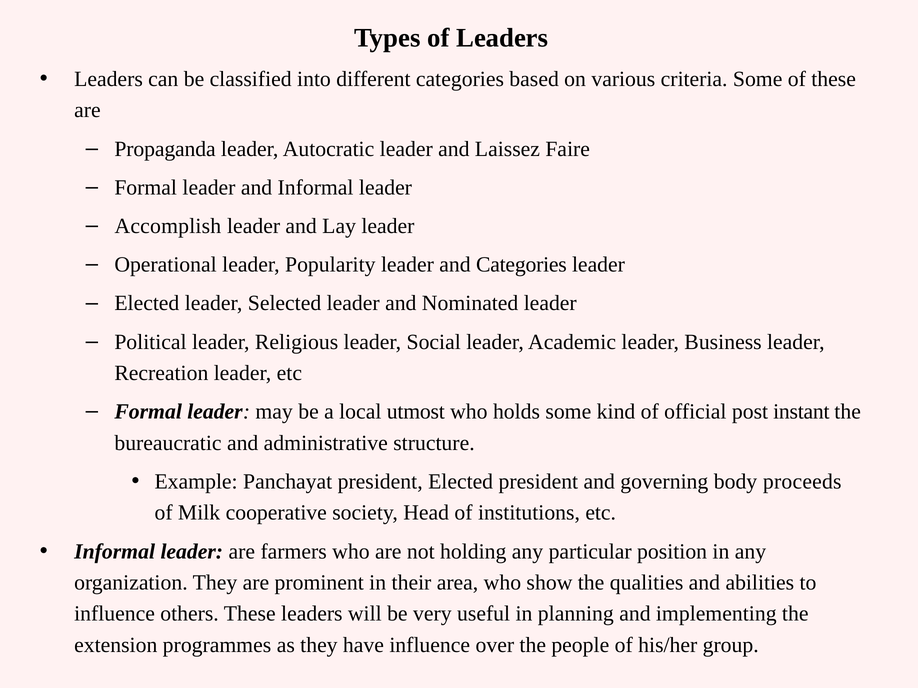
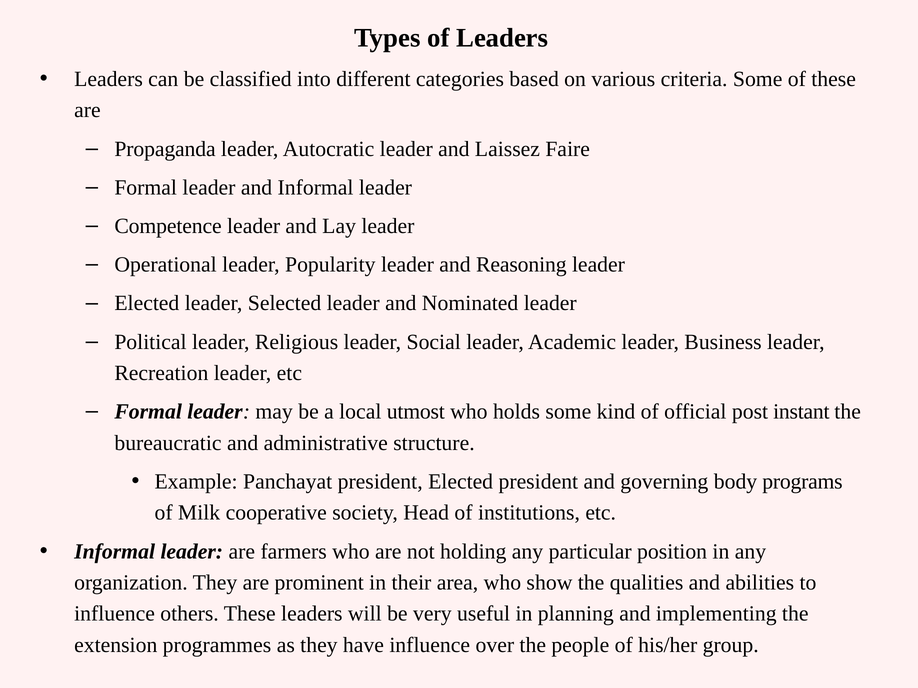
Accomplish: Accomplish -> Competence (168, 226)
and Categories: Categories -> Reasoning (521, 265)
proceeds: proceeds -> programs (802, 482)
